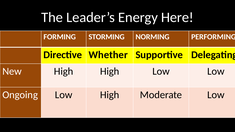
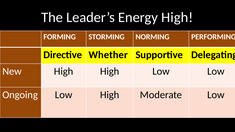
Energy Here: Here -> High (177, 17)
